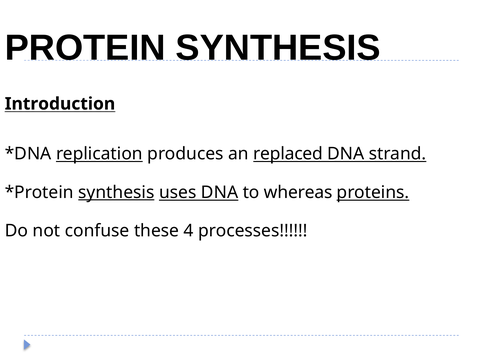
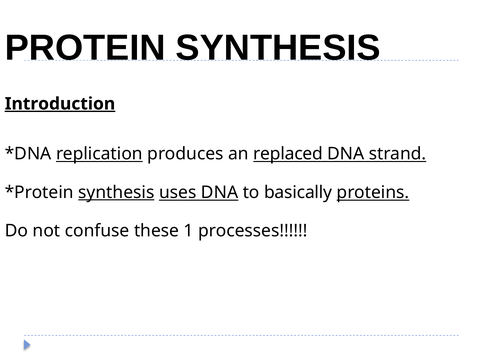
Introduction underline: none -> present (60, 104)
whereas: whereas -> basically (298, 192)
4: 4 -> 1 (189, 231)
